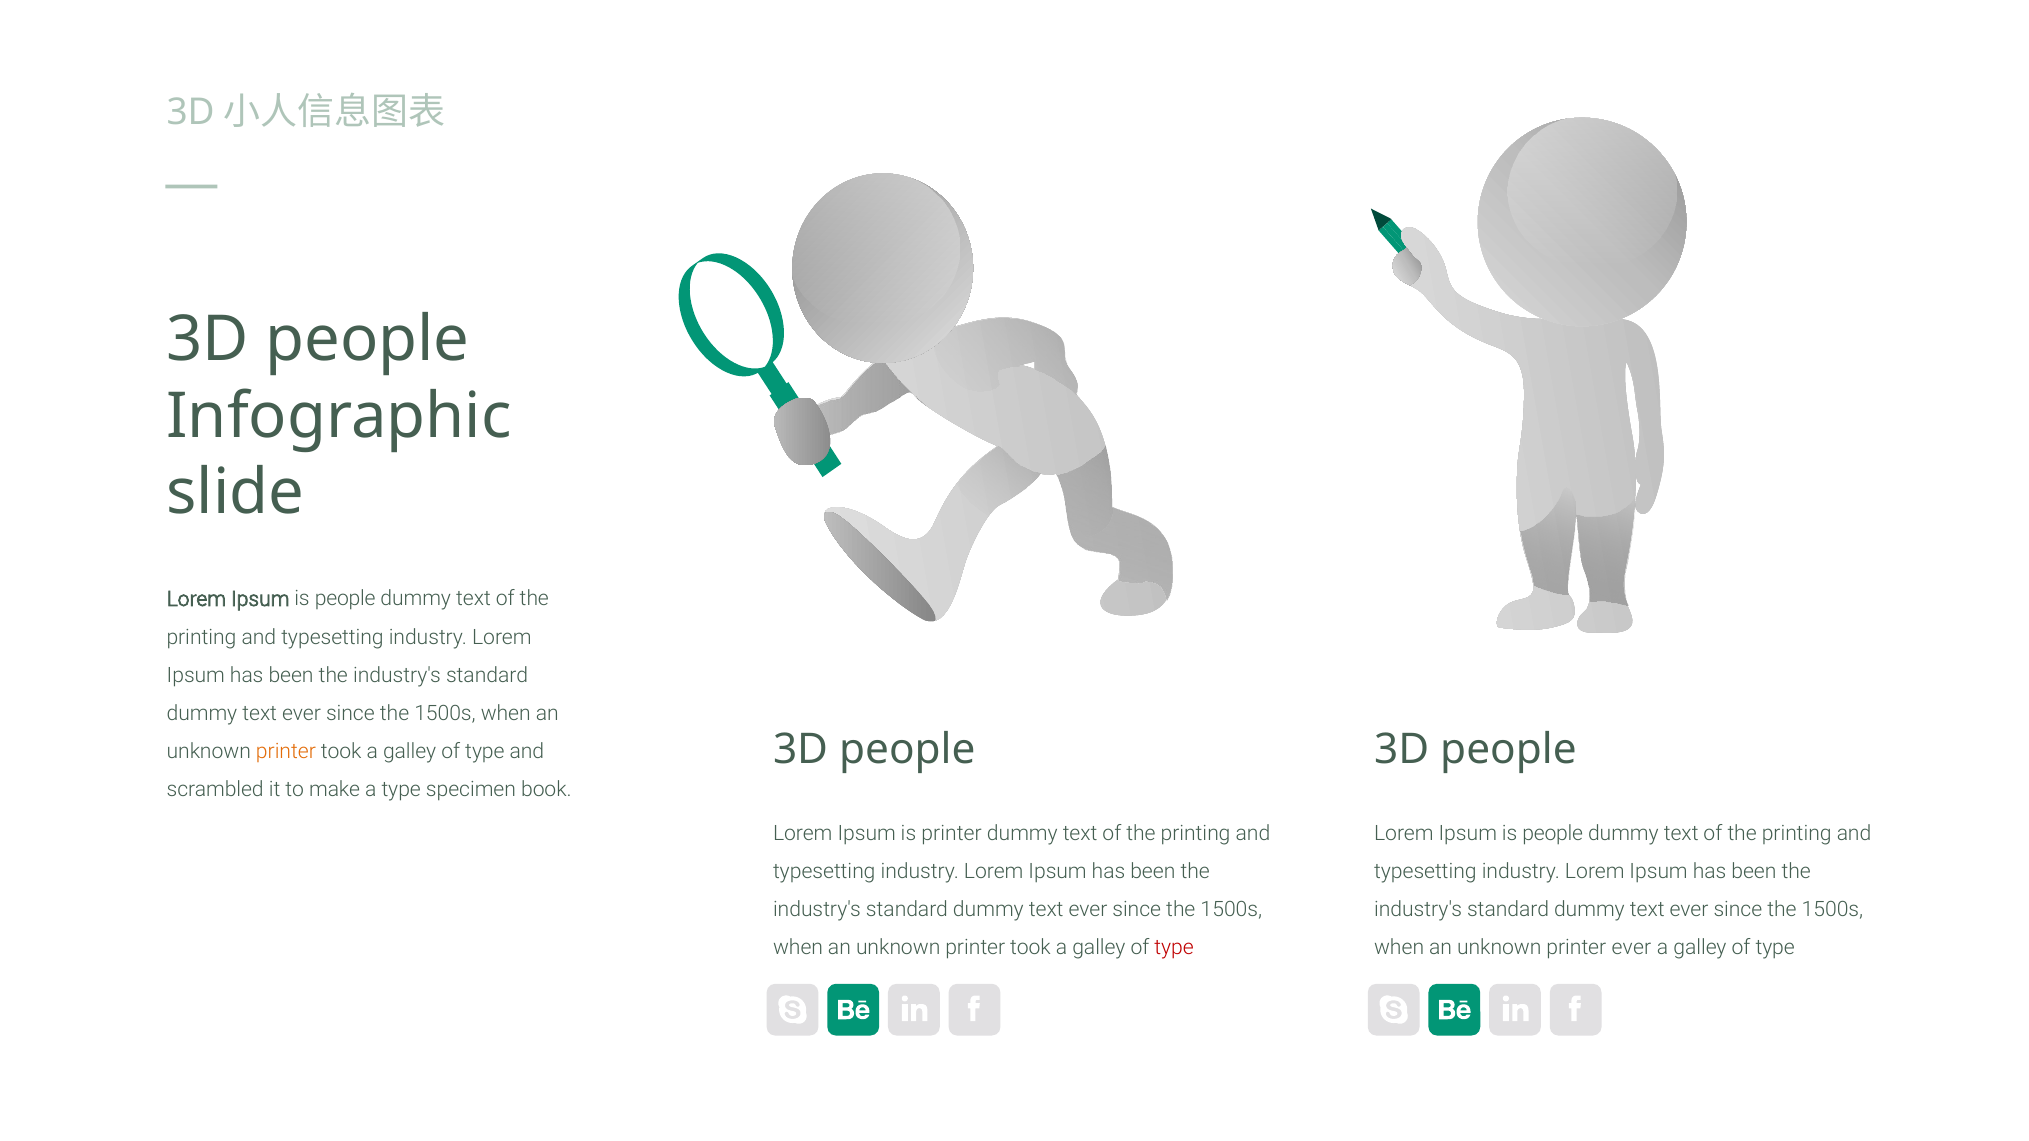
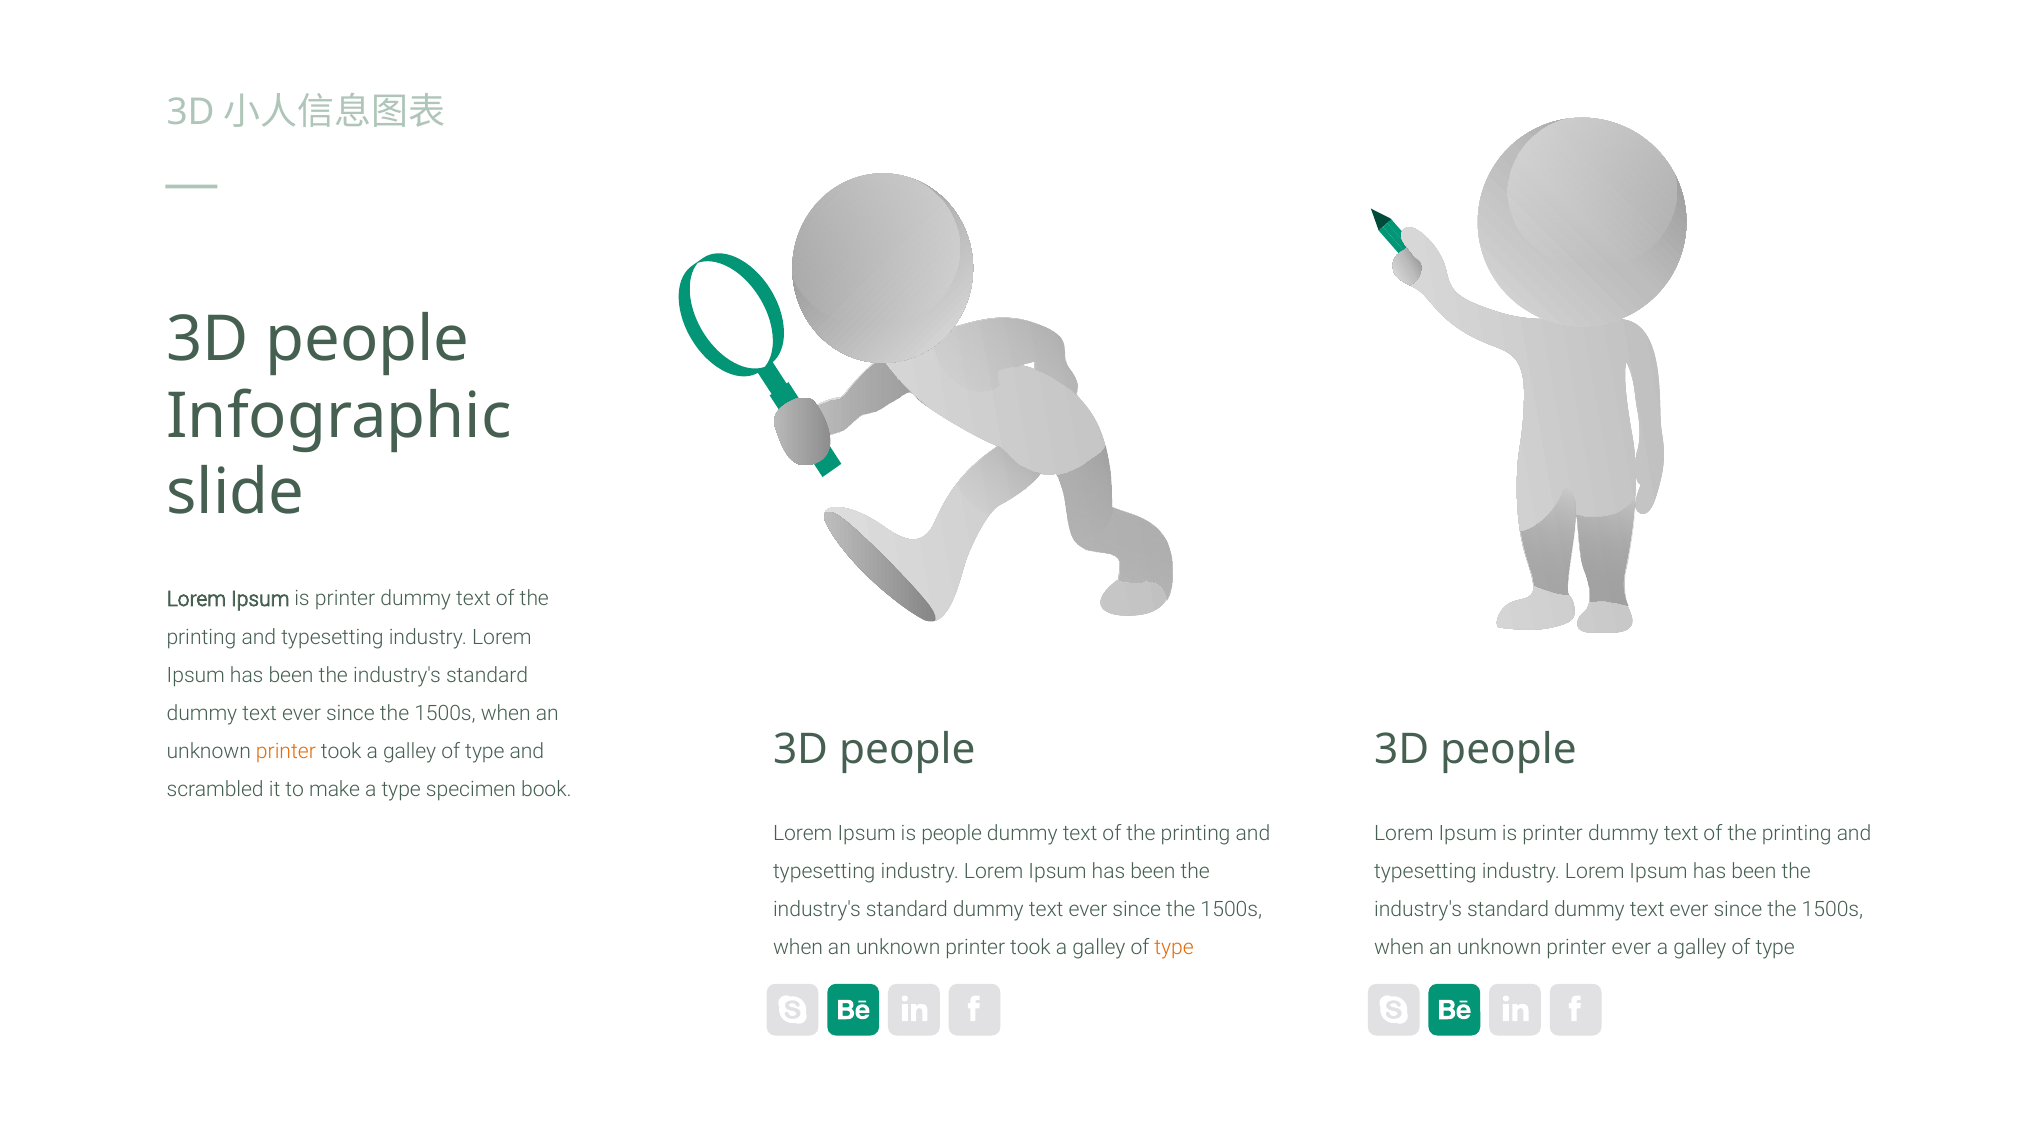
people: people -> printer (345, 599)
is printer: printer -> people (952, 834)
people: people -> printer (1553, 834)
type colour: red -> orange (1174, 948)
